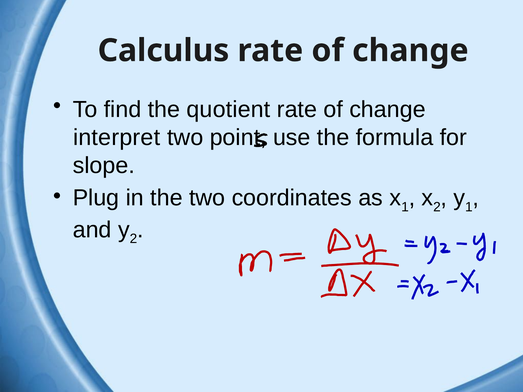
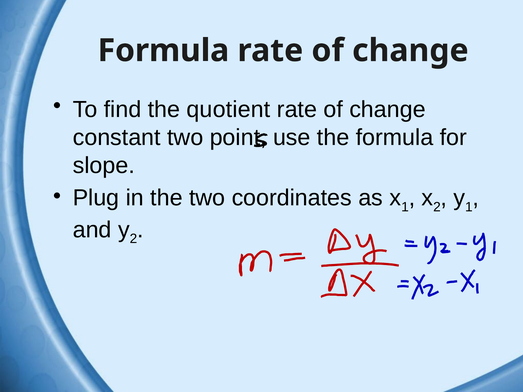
Calculus: Calculus -> Formula (163, 51)
interpret: interpret -> constant (117, 138)
